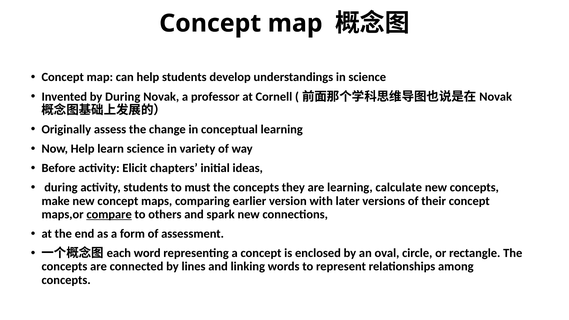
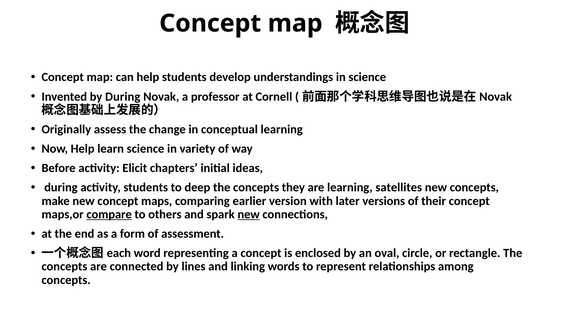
must: must -> deep (197, 188)
calculate: calculate -> satellites (399, 188)
new underline: none -> present (249, 214)
